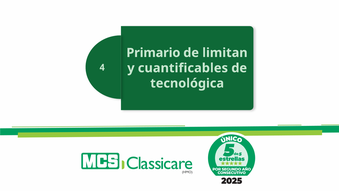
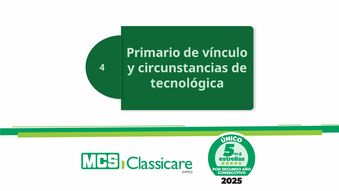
limitan: limitan -> vínculo (225, 53)
cuantificables: cuantificables -> circunstancias (183, 68)
